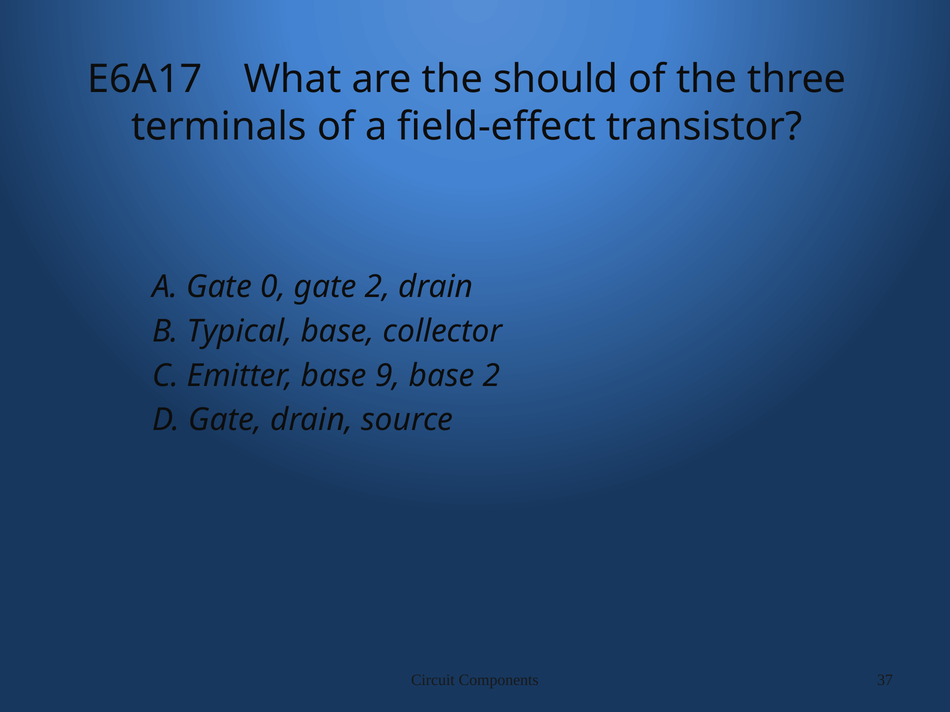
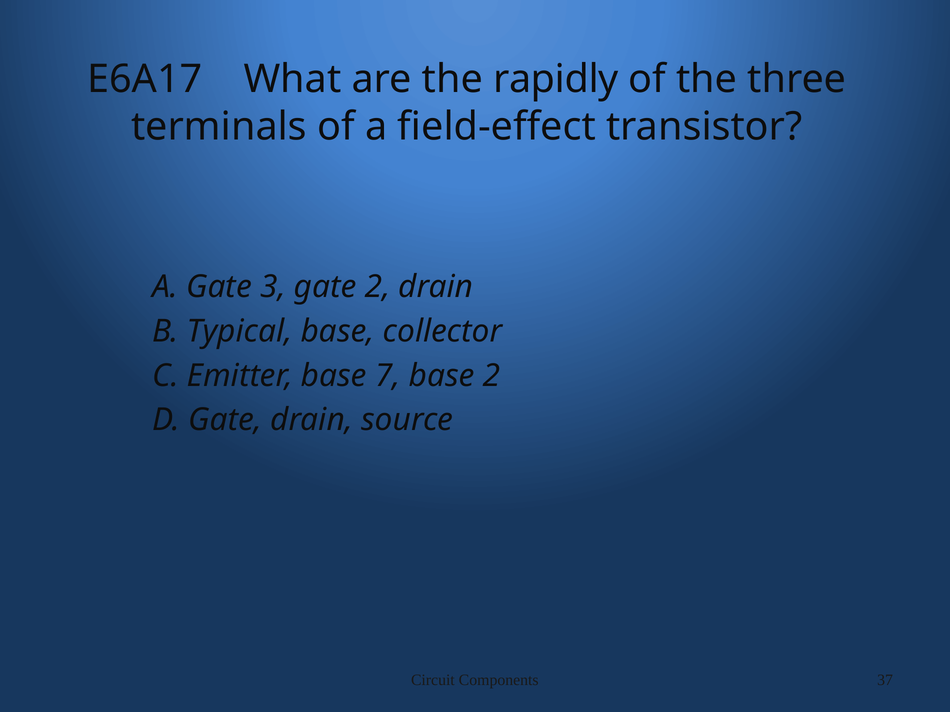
should: should -> rapidly (556, 79)
0: 0 -> 3 (273, 287)
9: 9 -> 7 (388, 376)
